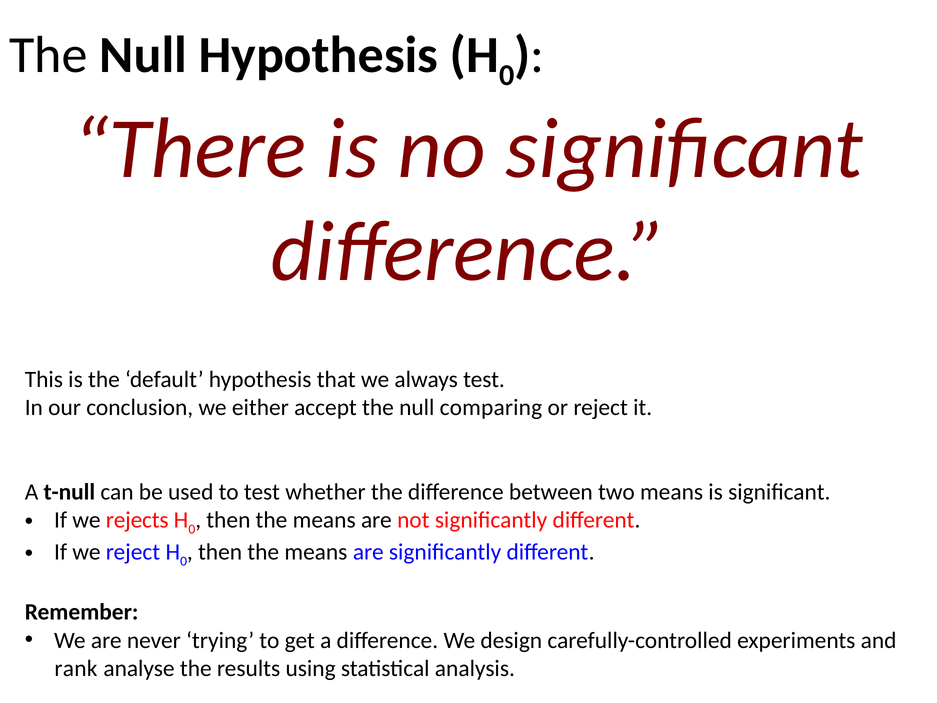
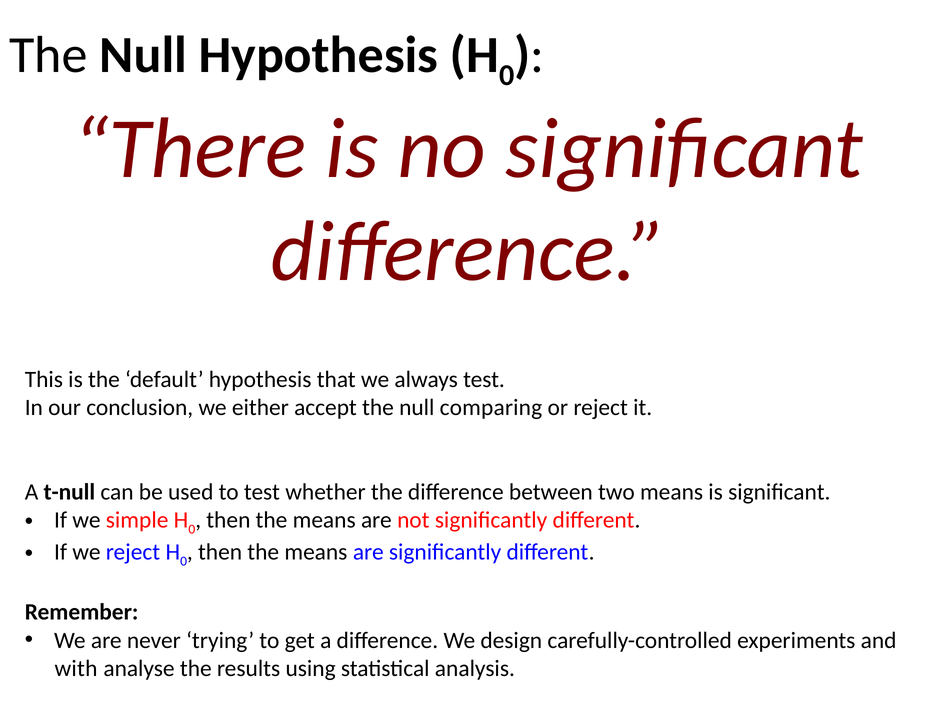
rejects: rejects -> simple (137, 520)
rank: rank -> with (76, 668)
